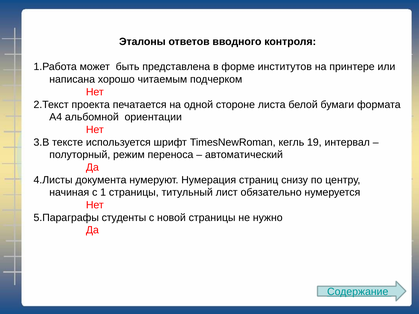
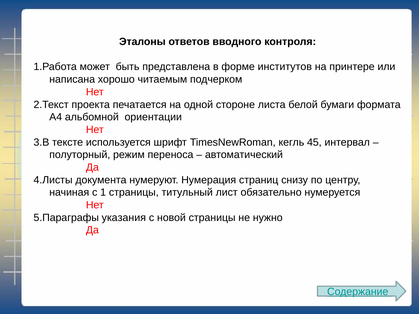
19: 19 -> 45 (314, 142)
студенты: студенты -> указания (124, 218)
